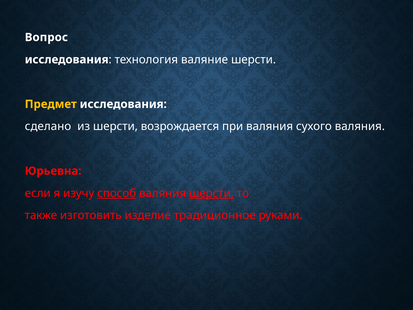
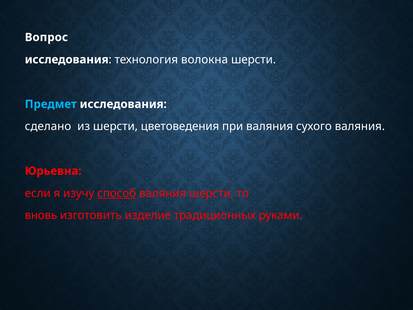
валяние: валяние -> волокна (205, 60)
Предмет colour: yellow -> light blue (51, 104)
возрождается: возрождается -> цветоведения (180, 126)
шерсти underline: present -> none (211, 193)
также: также -> вновь (41, 215)
традиционное: традиционное -> традиционных (215, 215)
